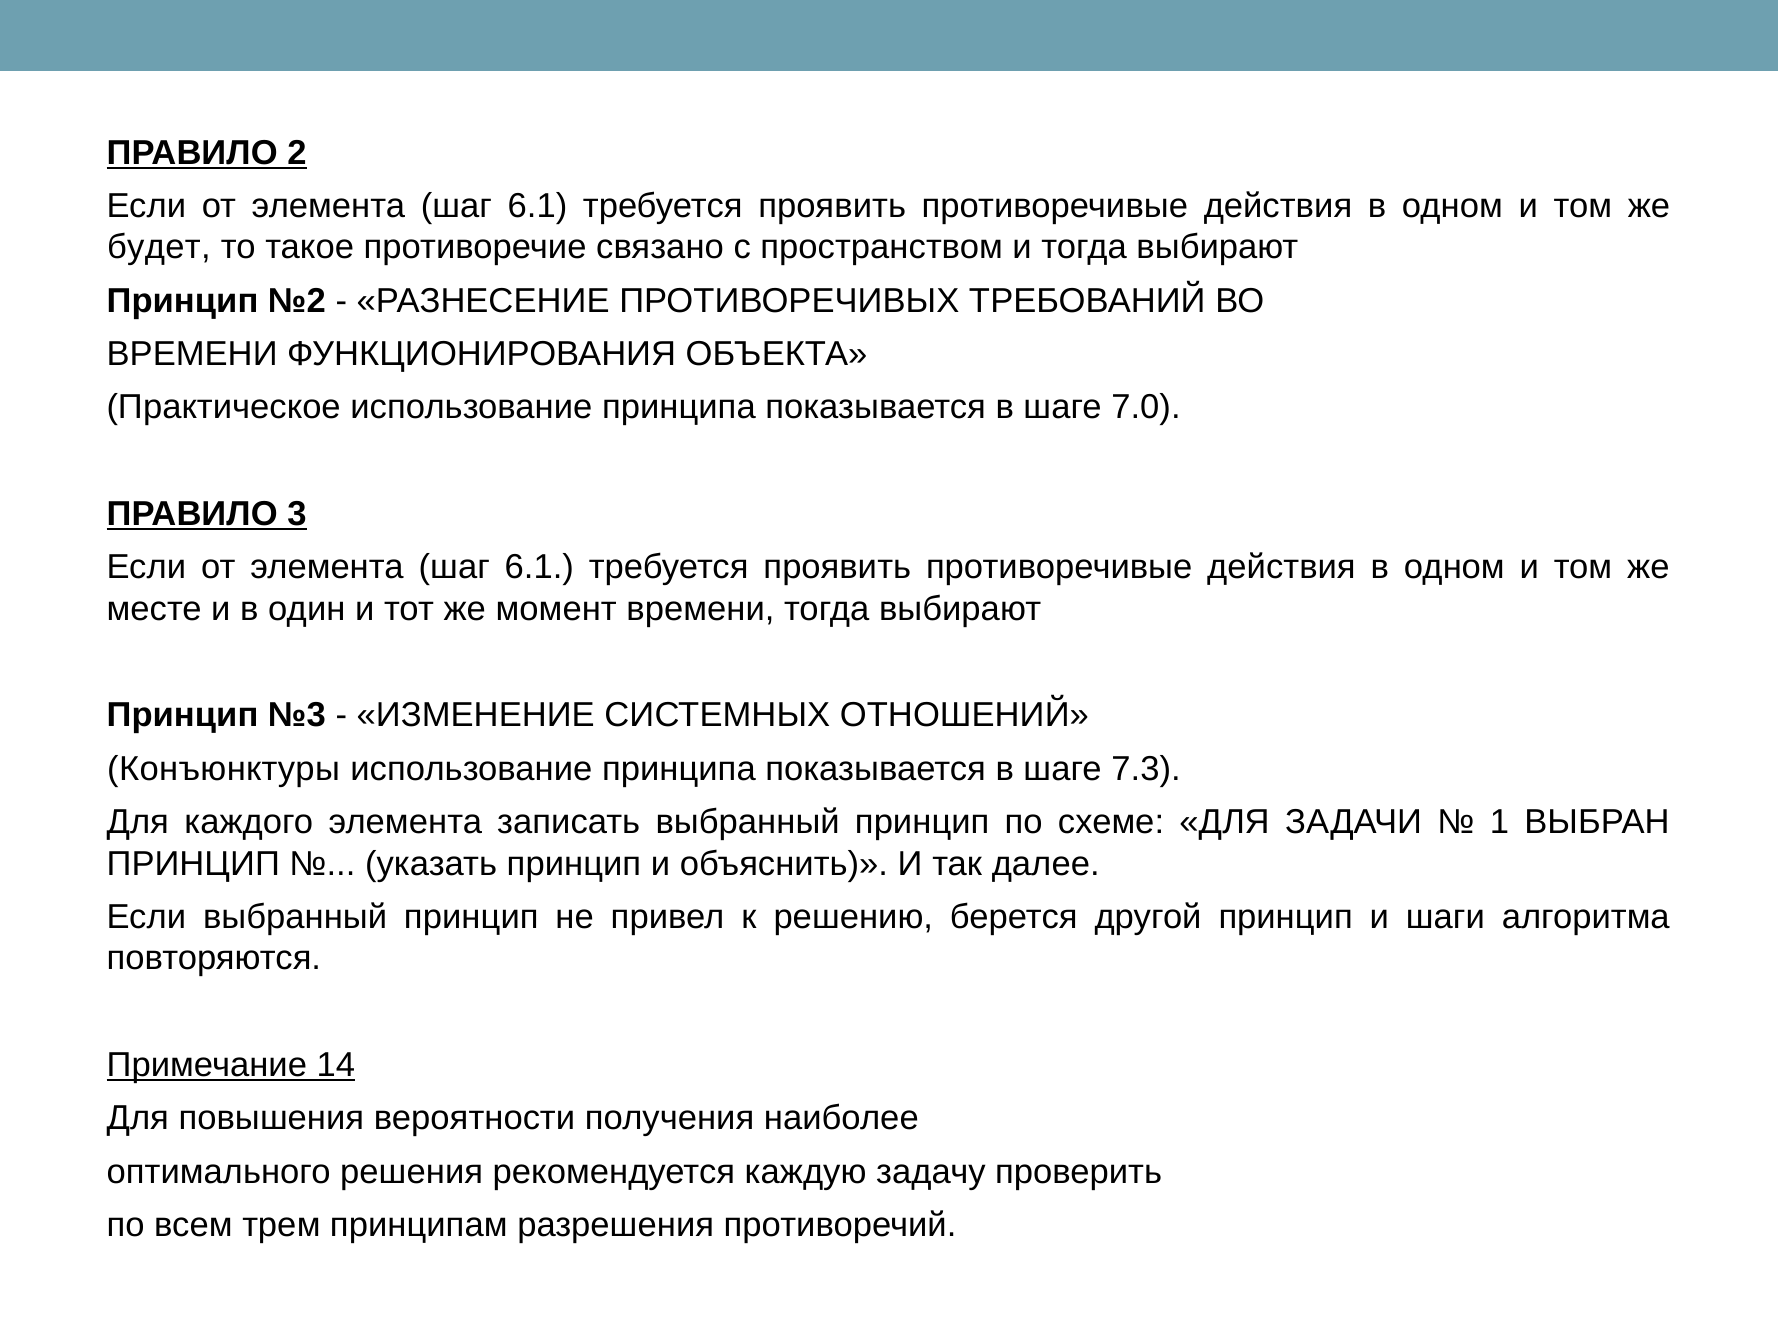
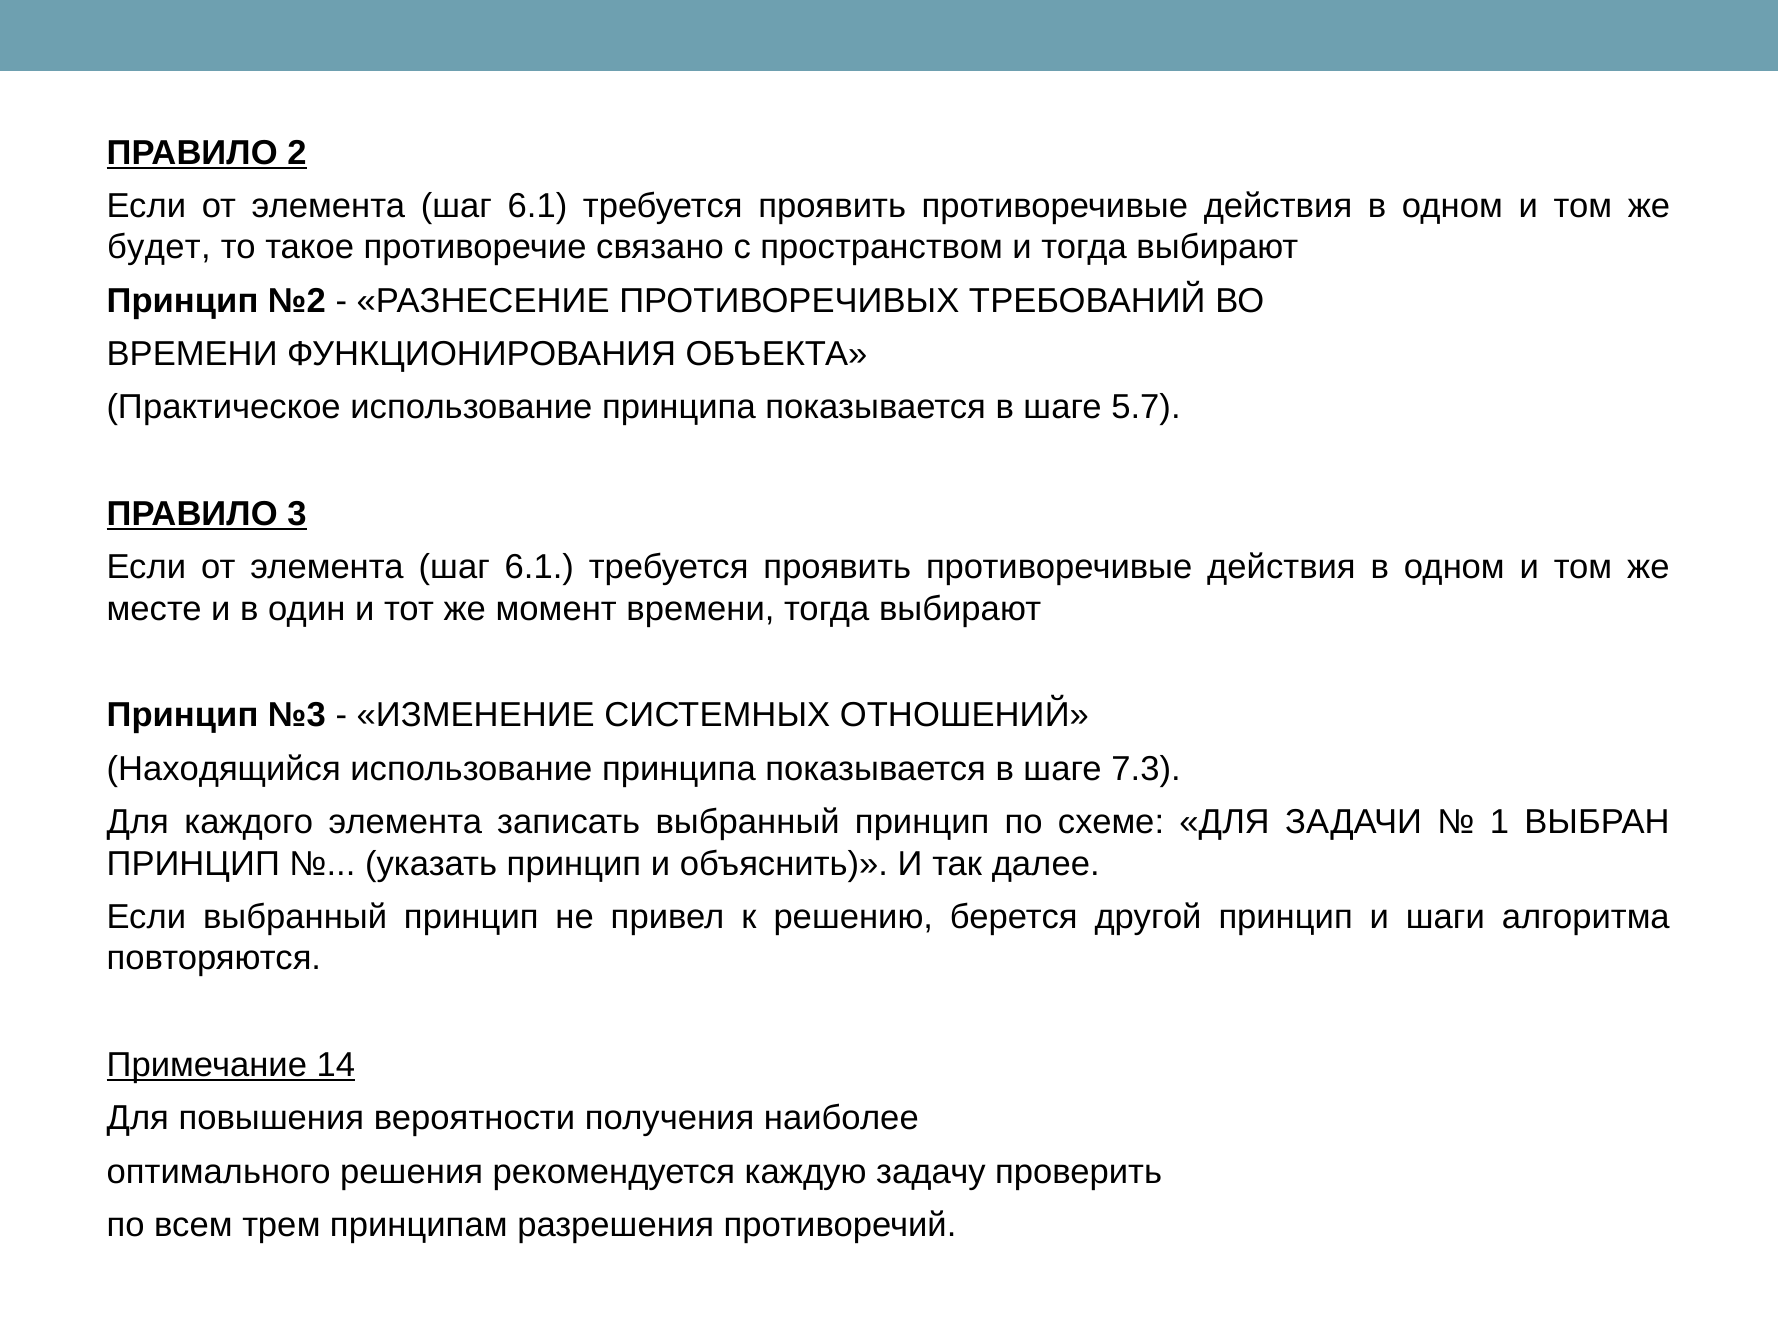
7.0: 7.0 -> 5.7 (1146, 408)
Конъюнктуры: Конъюнктуры -> Находящийся (224, 769)
